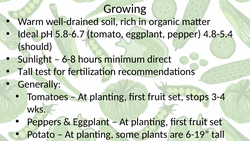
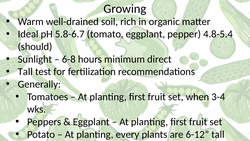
stops: stops -> when (197, 97)
some: some -> every (127, 134)
6-19: 6-19 -> 6-12 (197, 134)
